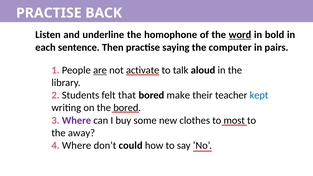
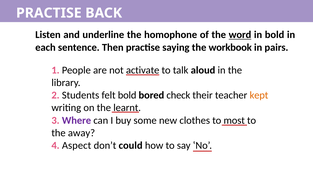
computer: computer -> workbook (230, 47)
are underline: present -> none (100, 70)
felt that: that -> bold (127, 95)
make: make -> check (178, 95)
kept colour: blue -> orange (259, 95)
the bored: bored -> learnt (127, 108)
4 Where: Where -> Aspect (77, 145)
